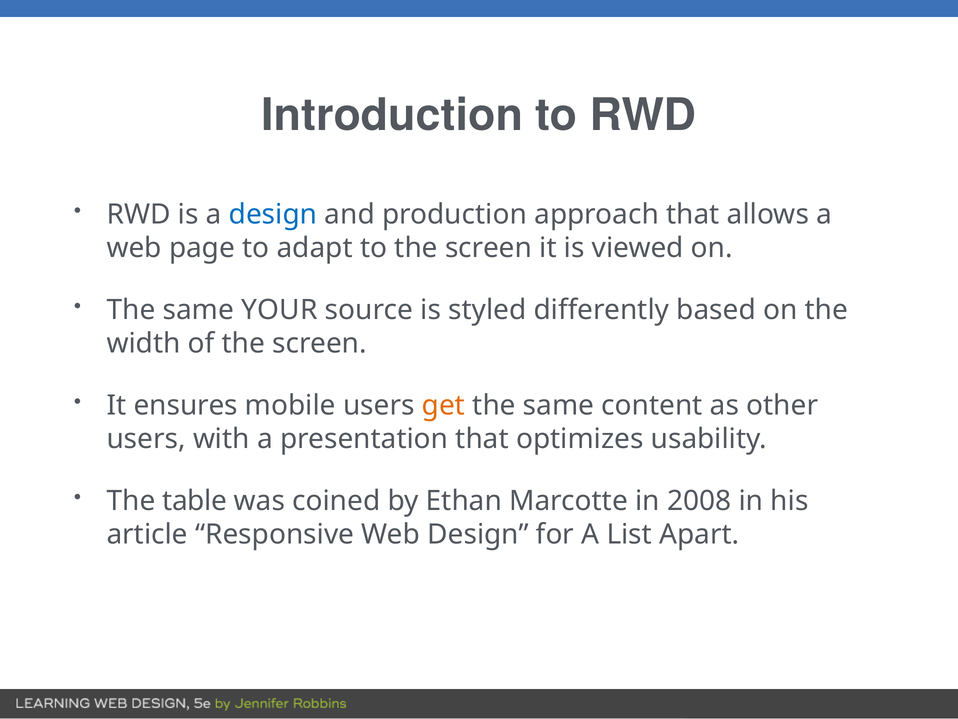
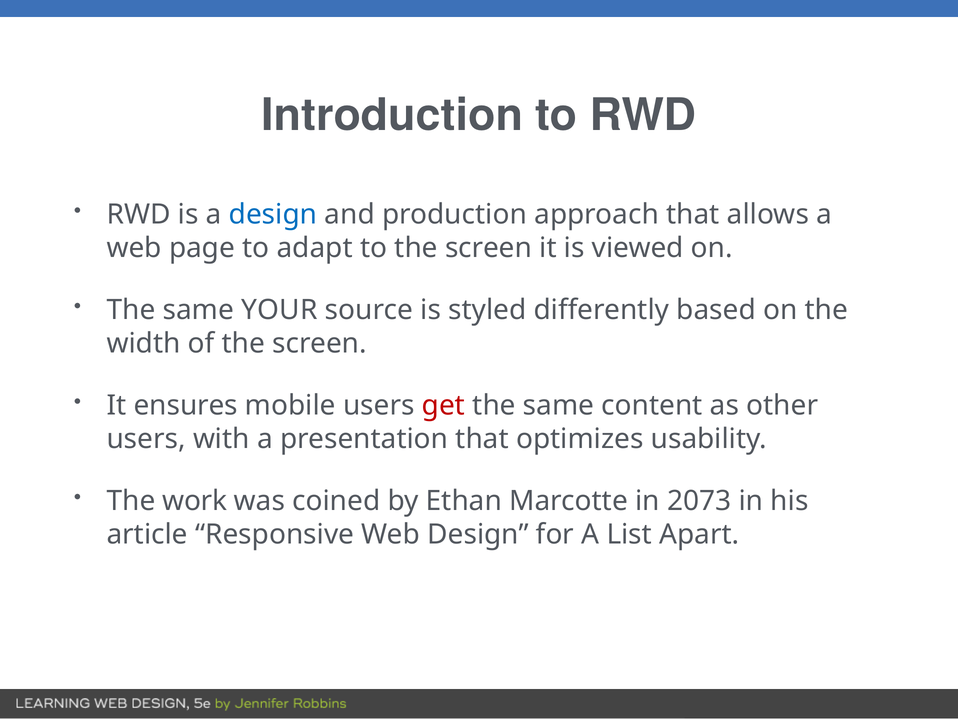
get colour: orange -> red (443, 405)
table: table -> work (195, 501)
2008: 2008 -> 2073 (699, 501)
